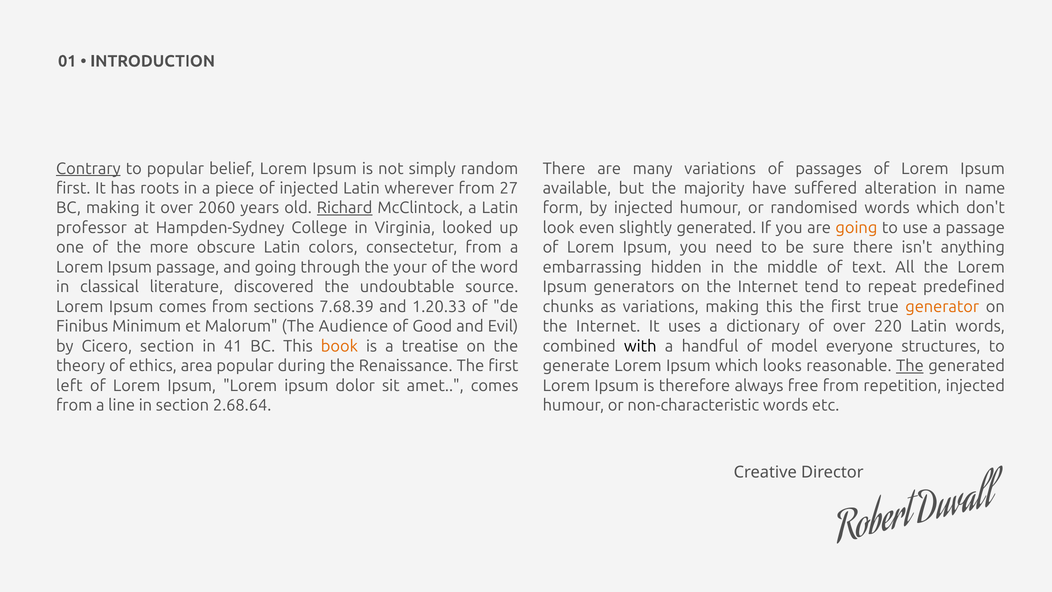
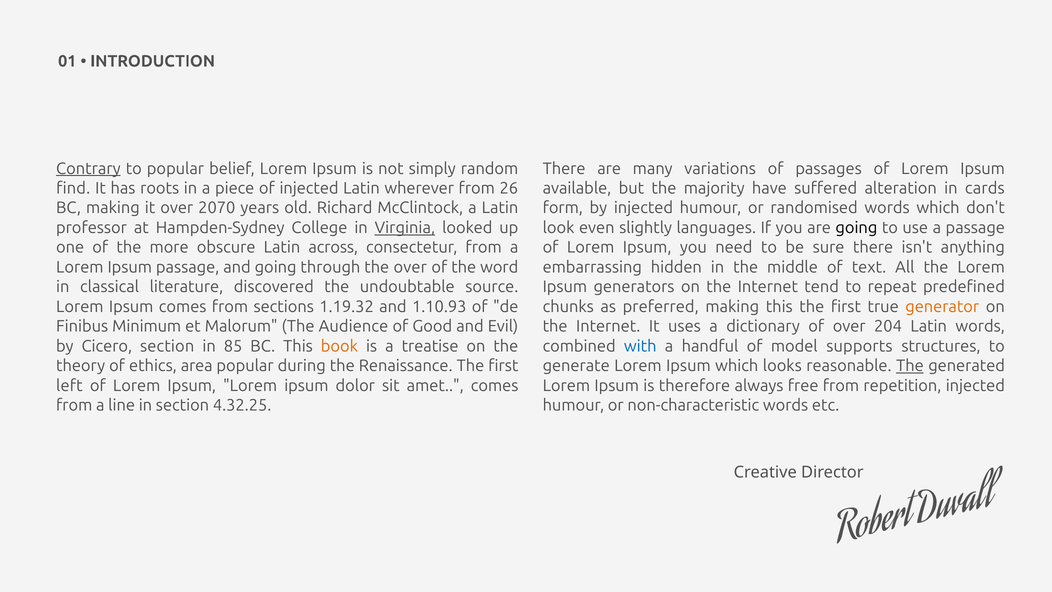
first: first -> find (73, 188)
27: 27 -> 26 (509, 188)
name: name -> cards (985, 188)
2060: 2060 -> 2070 (217, 208)
Richard underline: present -> none (345, 208)
Virginia underline: none -> present (405, 228)
slightly generated: generated -> languages (716, 228)
going colour: orange -> black (856, 228)
colors: colors -> across (333, 247)
the your: your -> over (410, 267)
7.68.39: 7.68.39 -> 1.19.32 (347, 307)
1.20.33: 1.20.33 -> 1.10.93 (439, 307)
as variations: variations -> preferred (661, 307)
220: 220 -> 204 (888, 326)
41: 41 -> 85 (233, 346)
with colour: black -> blue (640, 346)
everyone: everyone -> supports (859, 346)
2.68.64: 2.68.64 -> 4.32.25 (242, 405)
